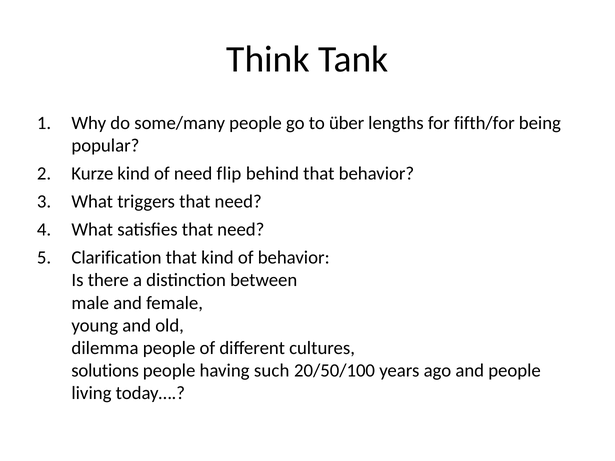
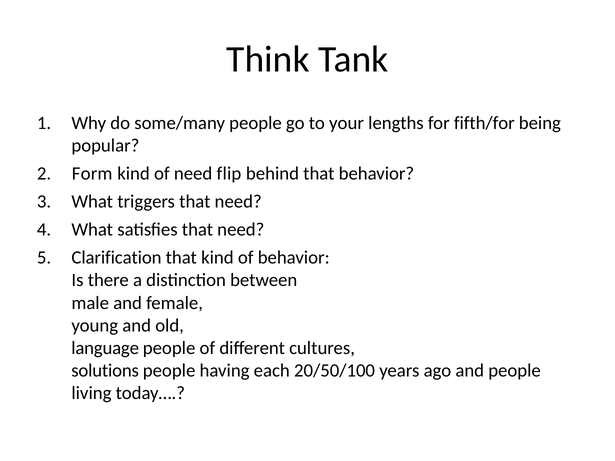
über: über -> your (346, 123)
Kurze: Kurze -> Form (92, 174)
dilemma: dilemma -> language (105, 348)
such: such -> each (272, 371)
